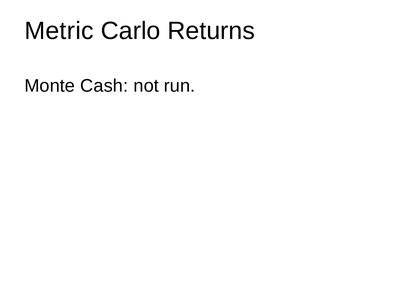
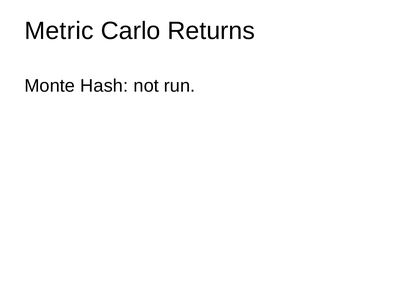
Cash: Cash -> Hash (104, 86)
